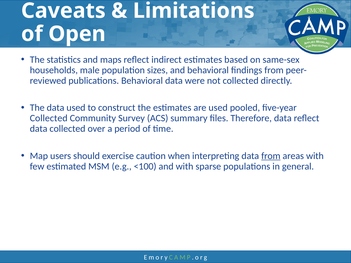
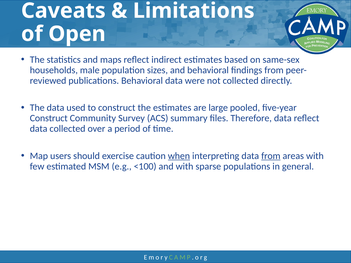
are used: used -> large (218, 108)
Collected: Collected -> Construct (49, 118)
when underline: none -> present (179, 156)
